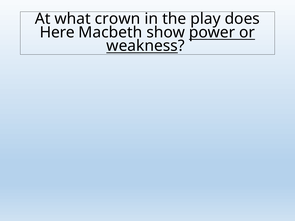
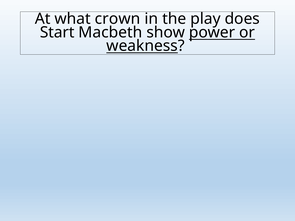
Here: Here -> Start (57, 32)
